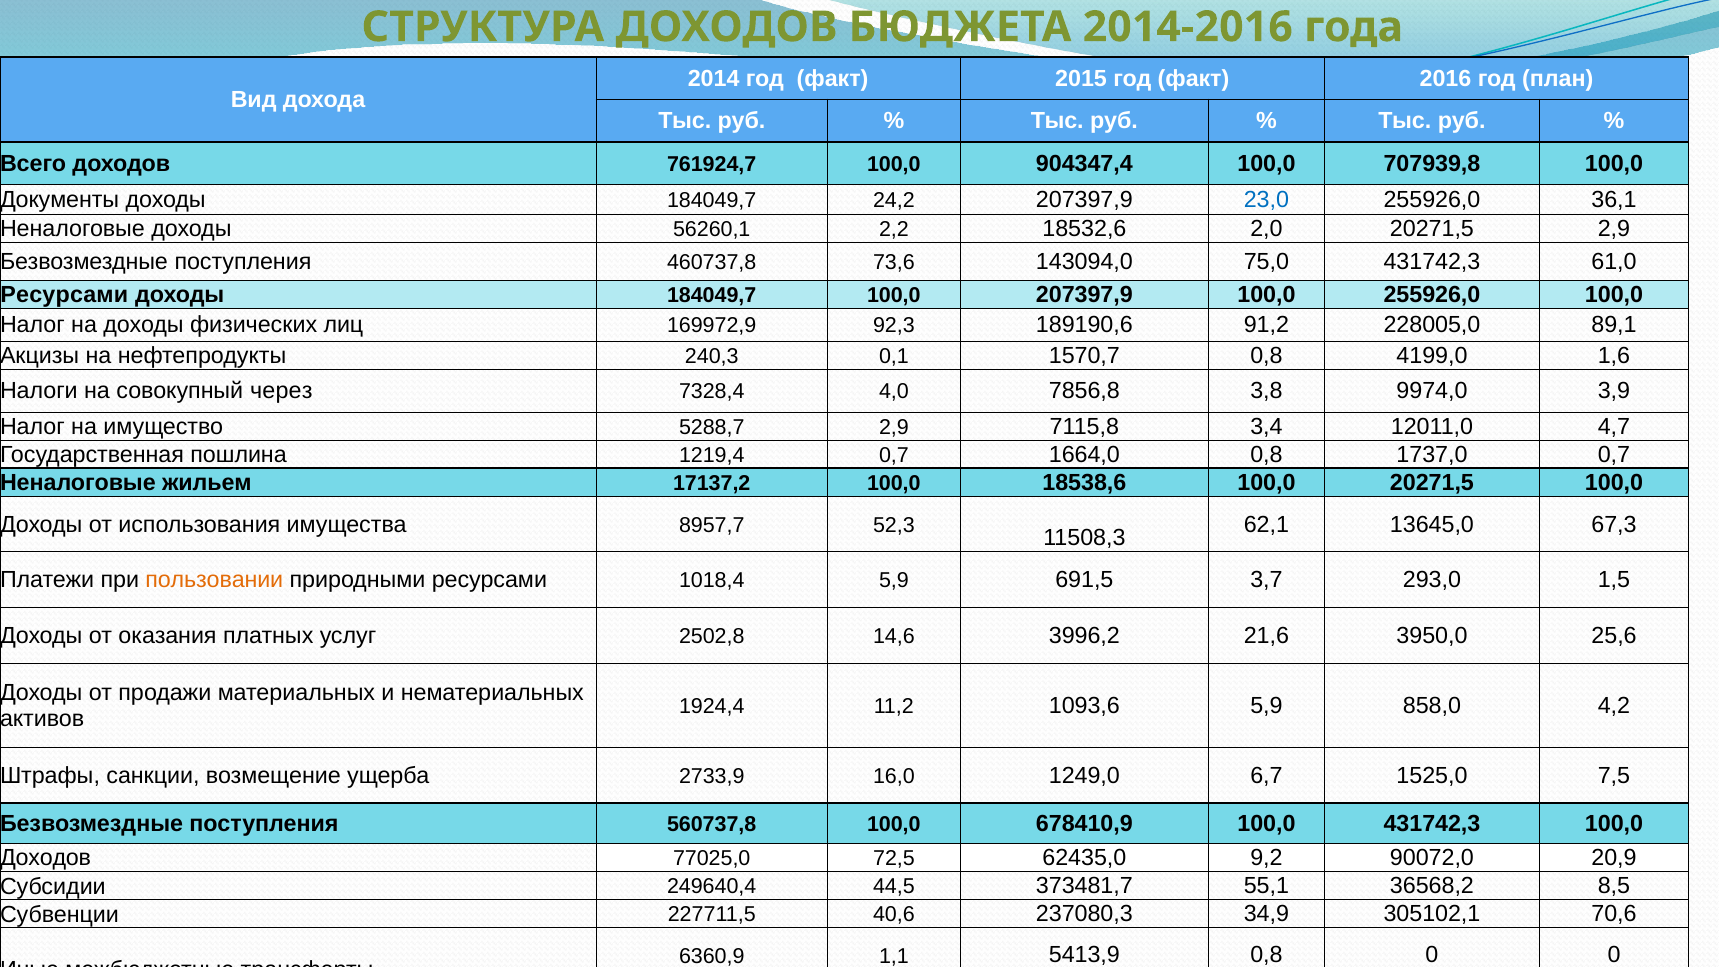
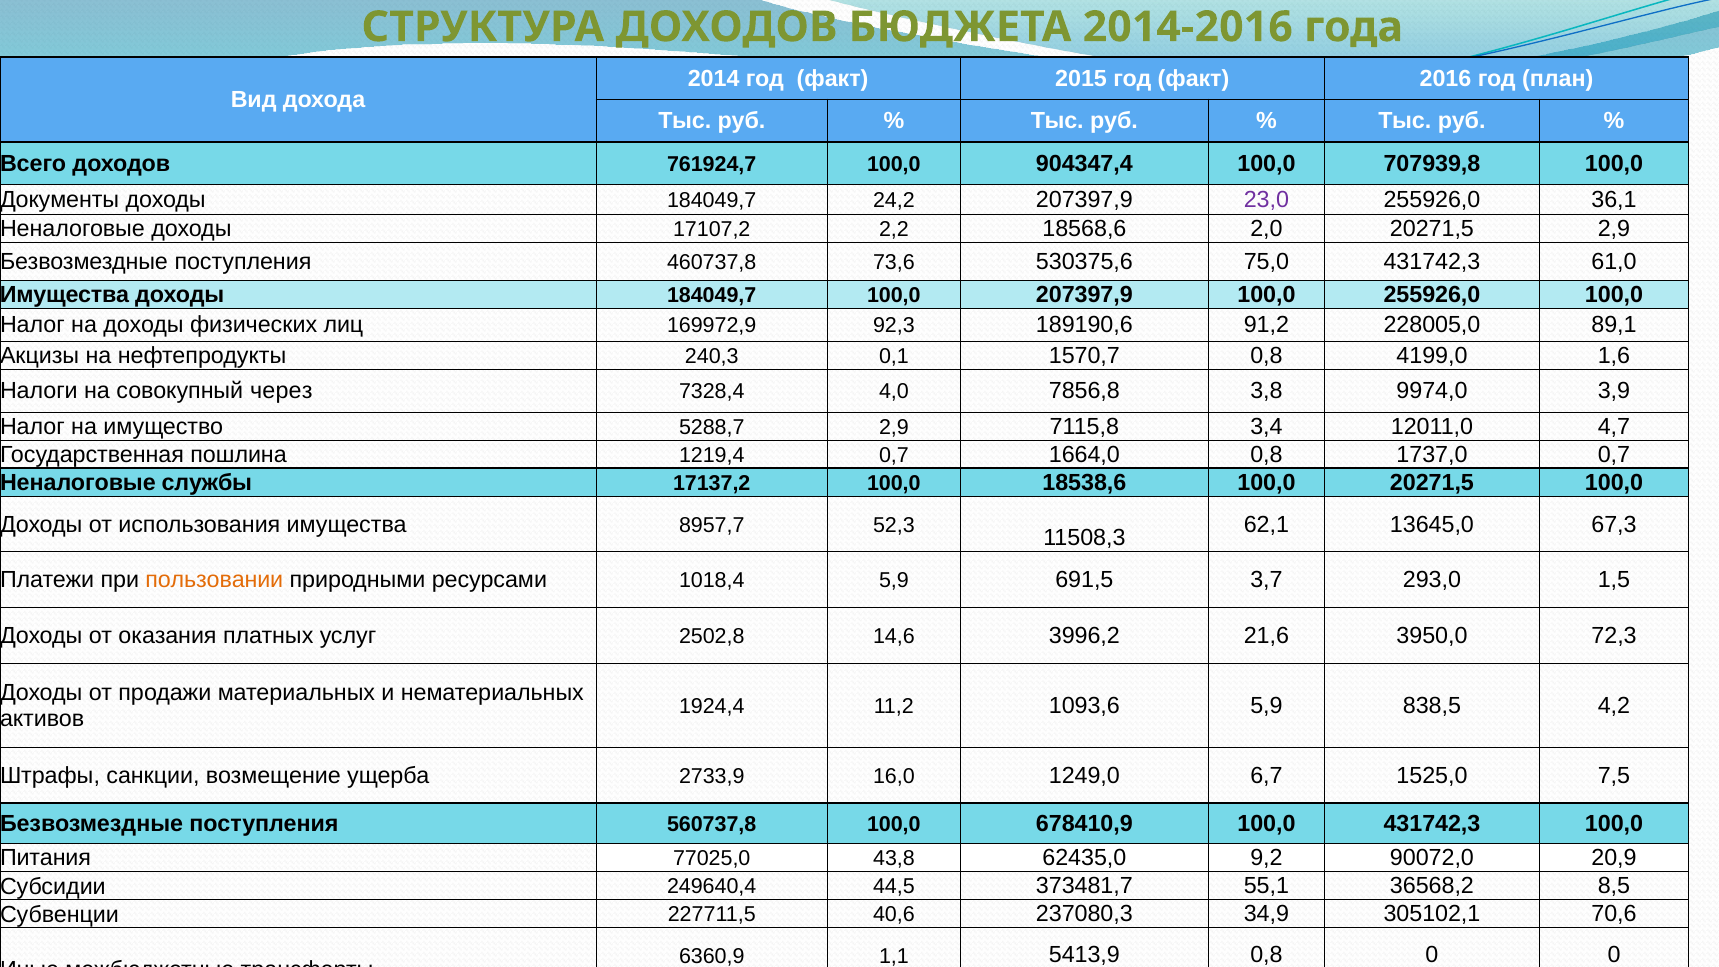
23,0 colour: blue -> purple (1266, 200)
56260,1: 56260,1 -> 17107,2 (712, 230)
18532,6: 18532,6 -> 18568,6 (1084, 229)
143094,0: 143094,0 -> 530375,6 (1084, 262)
Ресурсами: Ресурсами -> Имущества (65, 295)
жильем: жильем -> службы (207, 482)
25,6: 25,6 -> 72,3 (1614, 636)
858,0: 858,0 -> 838,5 (1432, 706)
Доходов: Доходов -> Питания (45, 858)
72,5: 72,5 -> 43,8 (894, 858)
